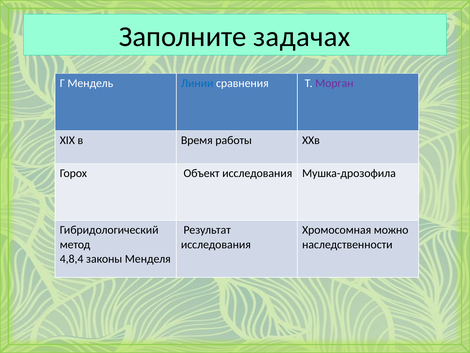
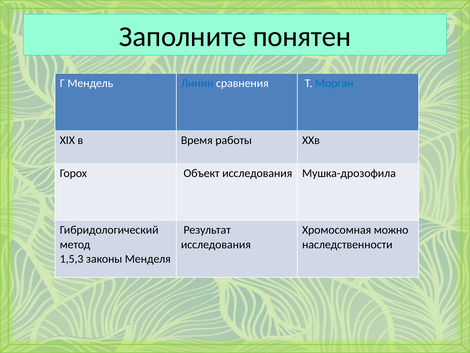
задачах: задачах -> понятен (302, 37)
Морган colour: purple -> blue (334, 83)
4,8,4: 4,8,4 -> 1,5,3 (72, 258)
